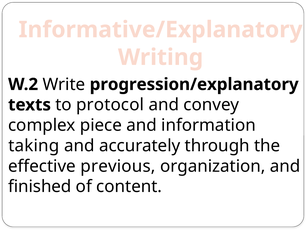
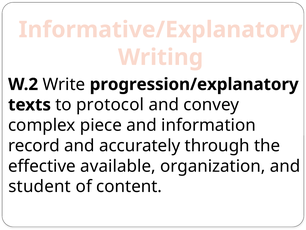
taking: taking -> record (34, 145)
previous: previous -> available (118, 166)
finished: finished -> student (40, 186)
